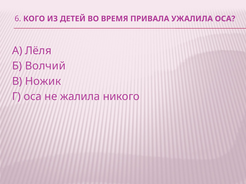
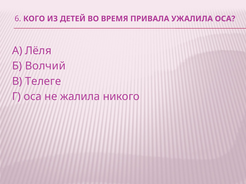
Ножик: Ножик -> Телеге (43, 81)
